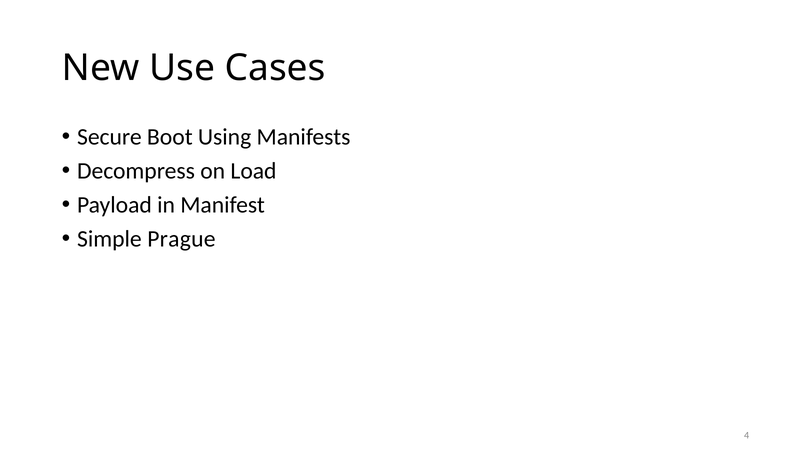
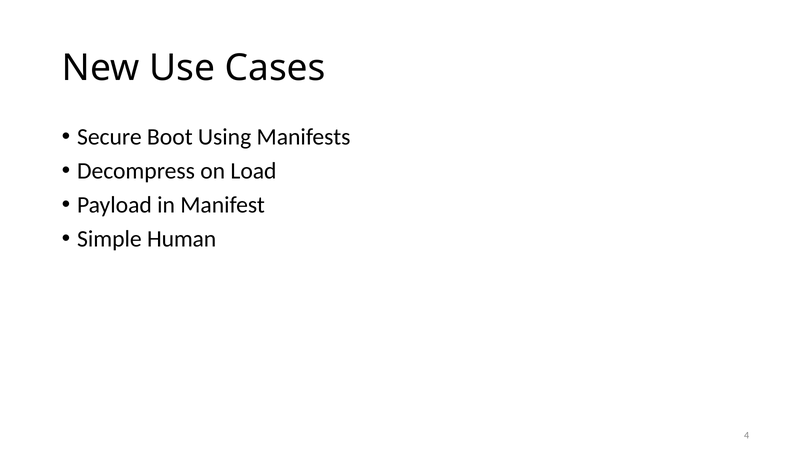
Prague: Prague -> Human (182, 239)
